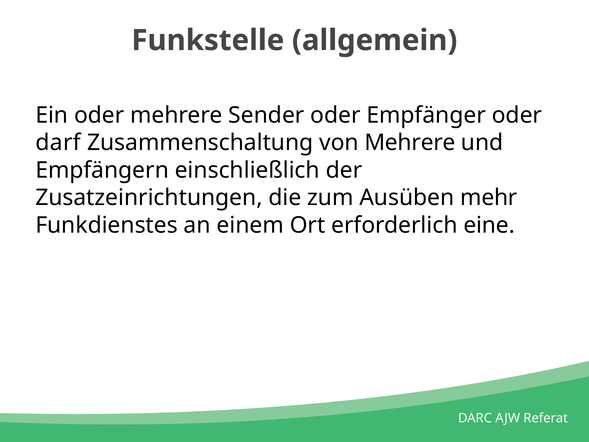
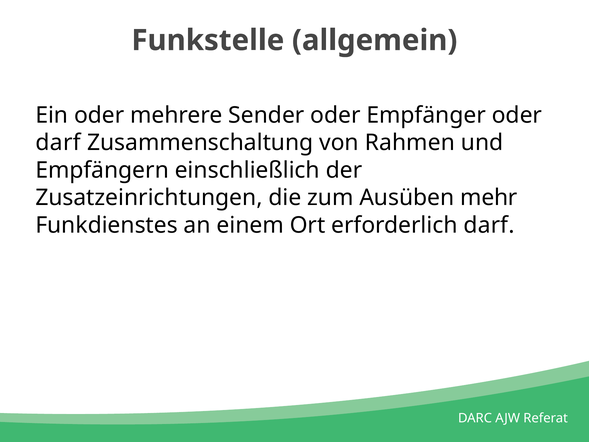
von Mehrere: Mehrere -> Rahmen (410, 143)
erforderlich eine: eine -> darf (489, 225)
